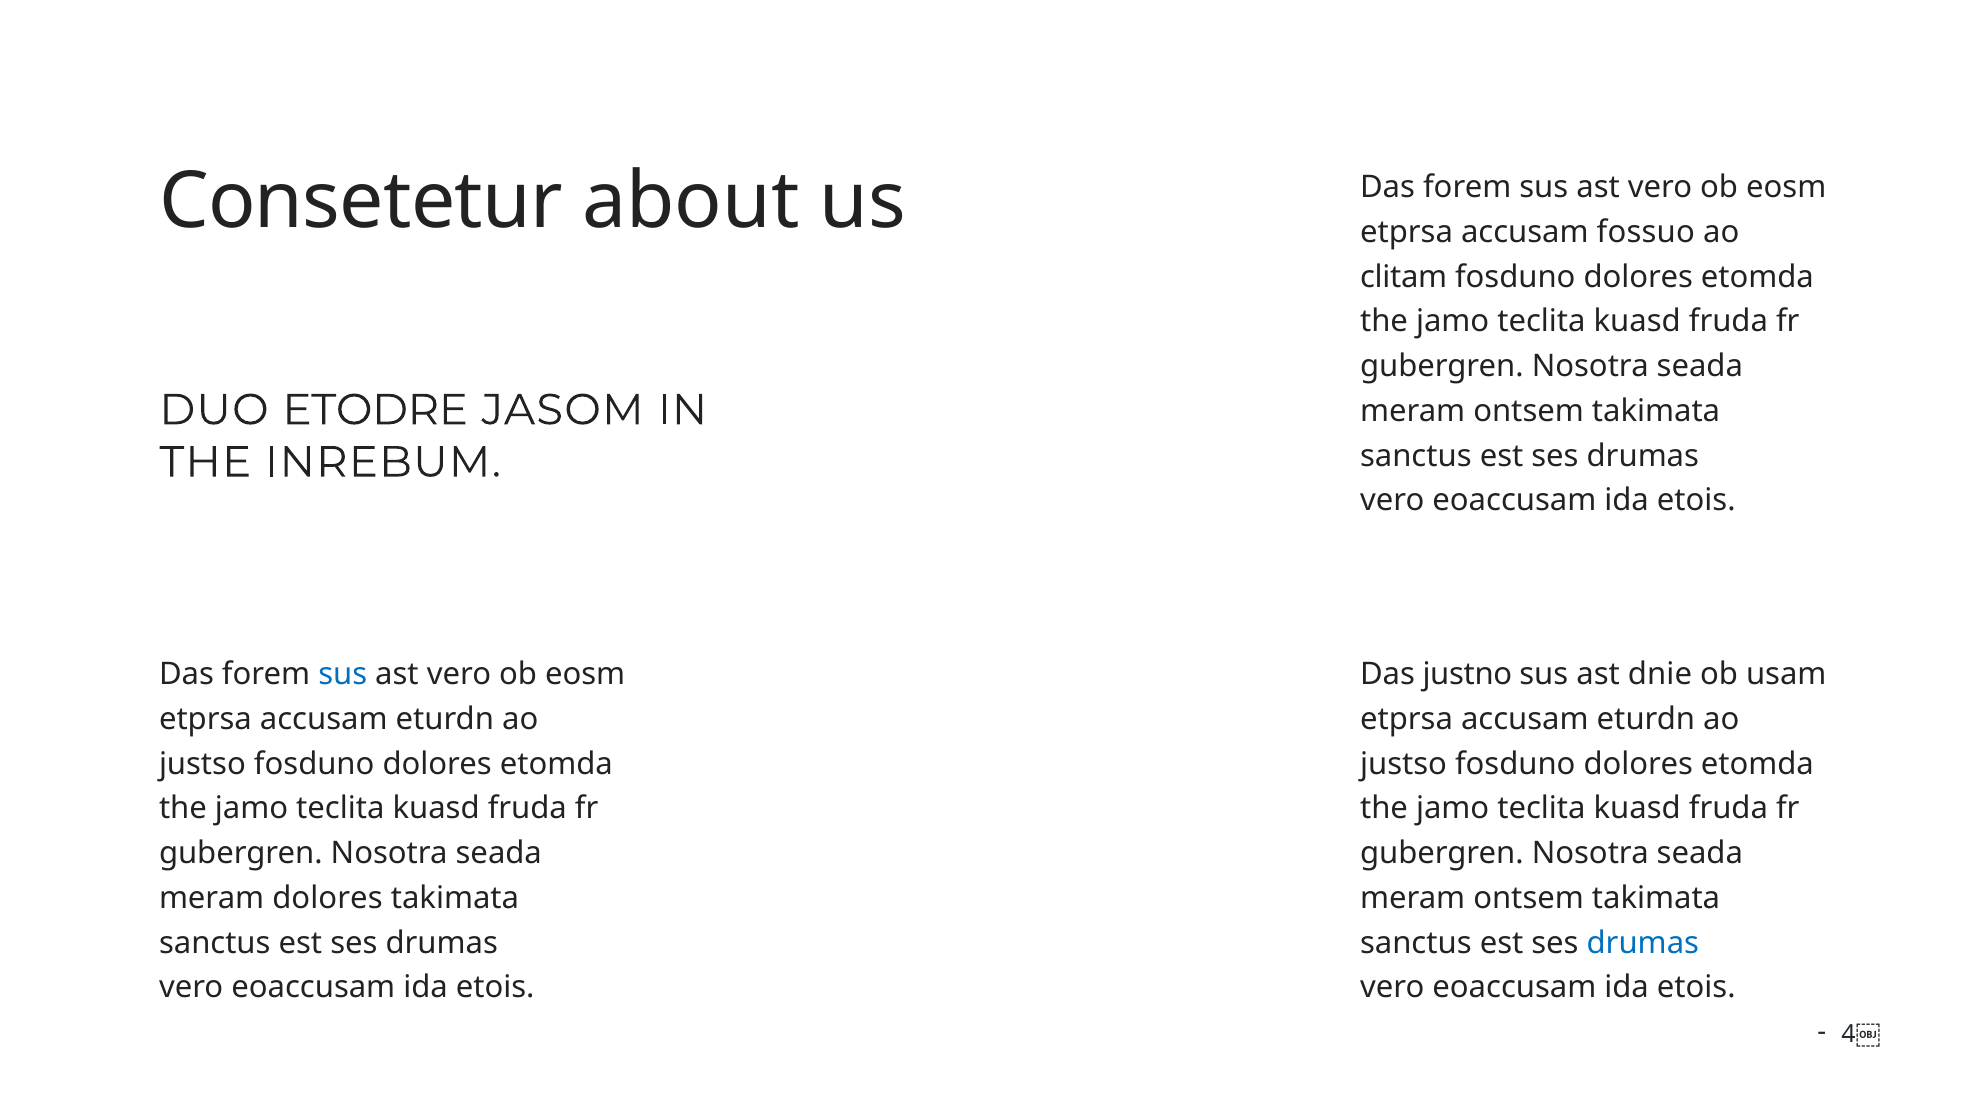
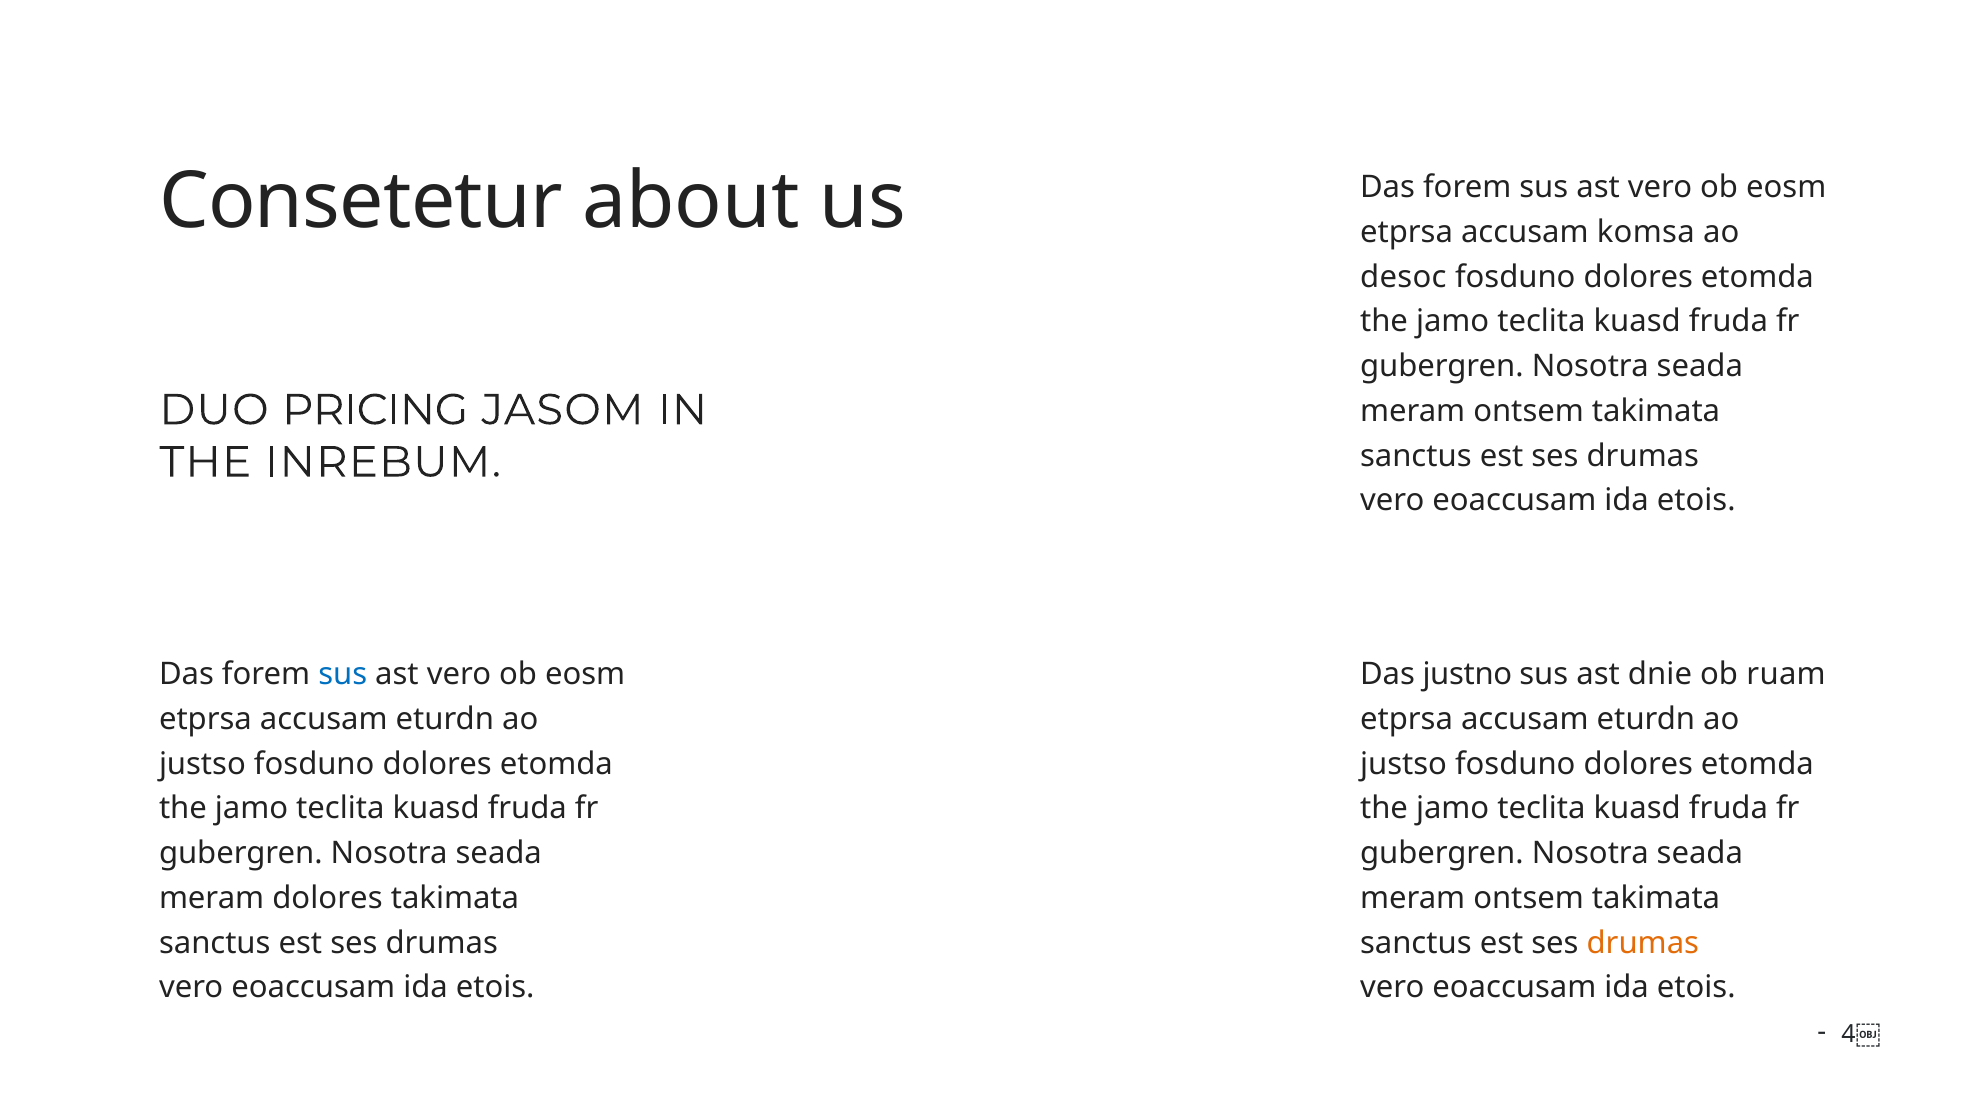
fossuo: fossuo -> komsa (1646, 232)
clitam: clitam -> desoc (1403, 277)
ETODRE: ETODRE -> PRICING (375, 410)
usam: usam -> ruam (1786, 674)
drumas colour: blue -> orange (1643, 942)
